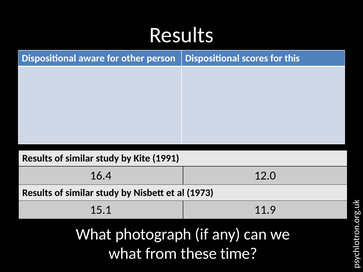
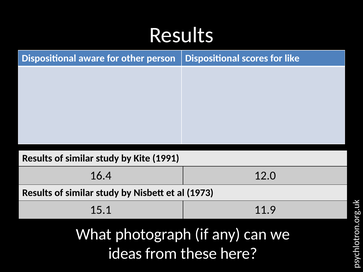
this: this -> like (292, 58)
what: what -> ideas (125, 254)
time: time -> here (239, 254)
